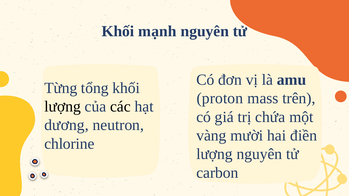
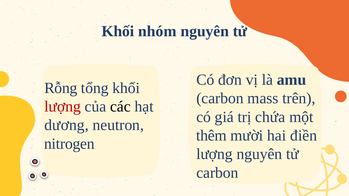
mạnh: mạnh -> nhóm (157, 31)
Từng: Từng -> Rỗng (61, 88)
proton: proton -> carbon (220, 98)
lượng colour: black -> red (63, 107)
vàng: vàng -> thêm (211, 136)
chlorine: chlorine -> nitrogen (69, 144)
